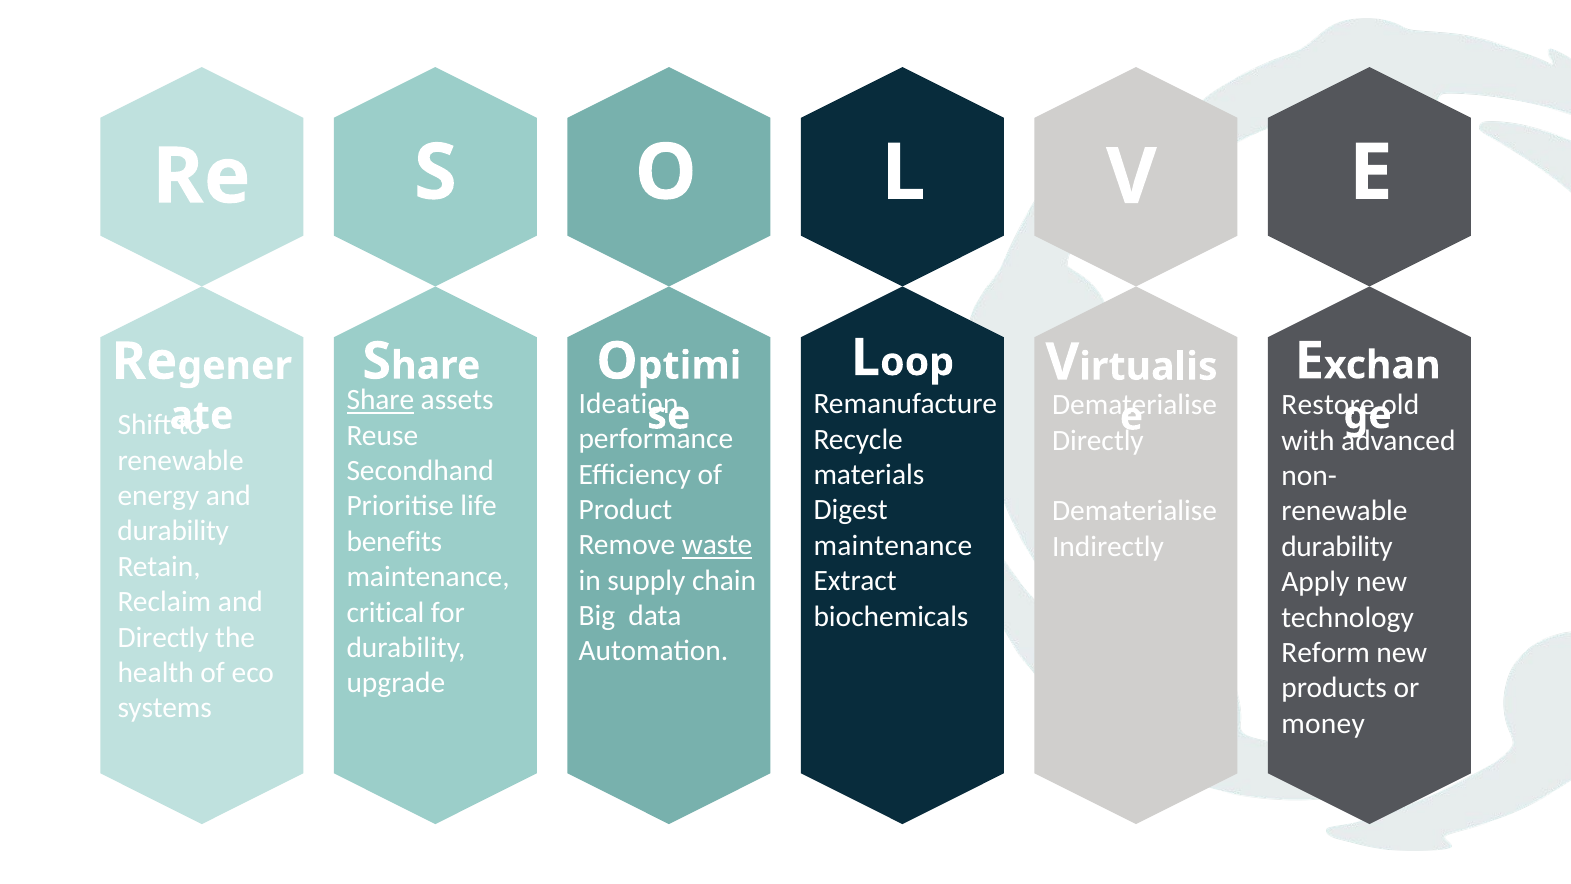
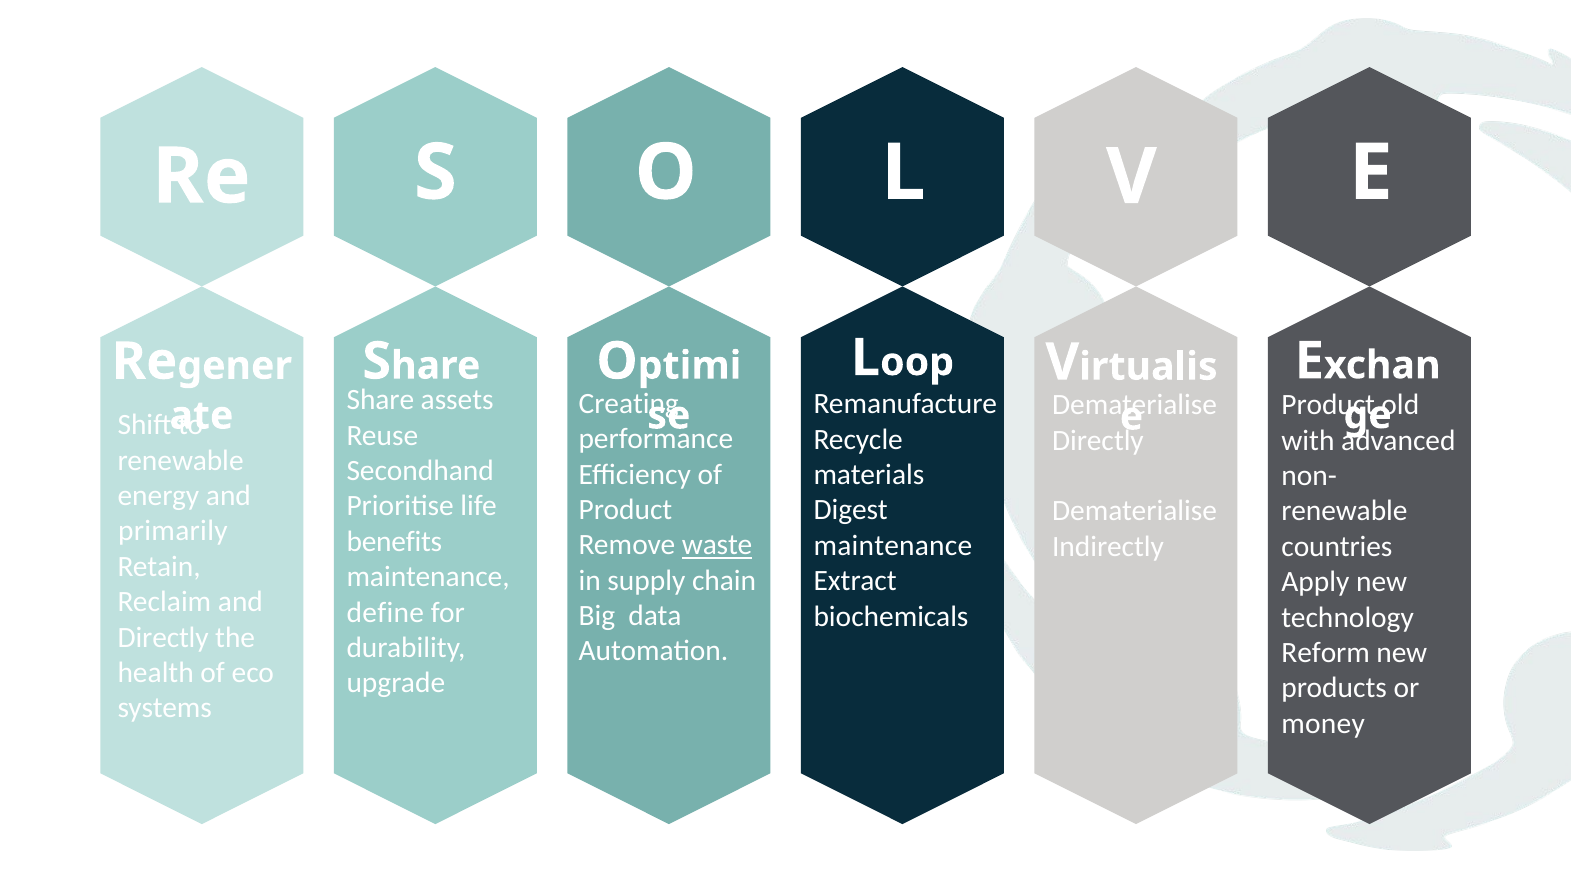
Share underline: present -> none (380, 400)
Ideation: Ideation -> Creating (629, 403)
Restore: Restore -> Product (1328, 405)
durability: durability -> primarily (173, 531)
durability: durability -> countries (1337, 546)
critical: critical -> define (385, 612)
